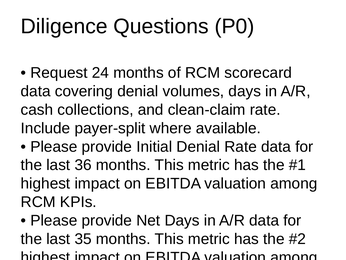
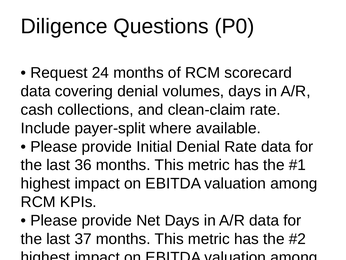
35: 35 -> 37 (83, 239)
